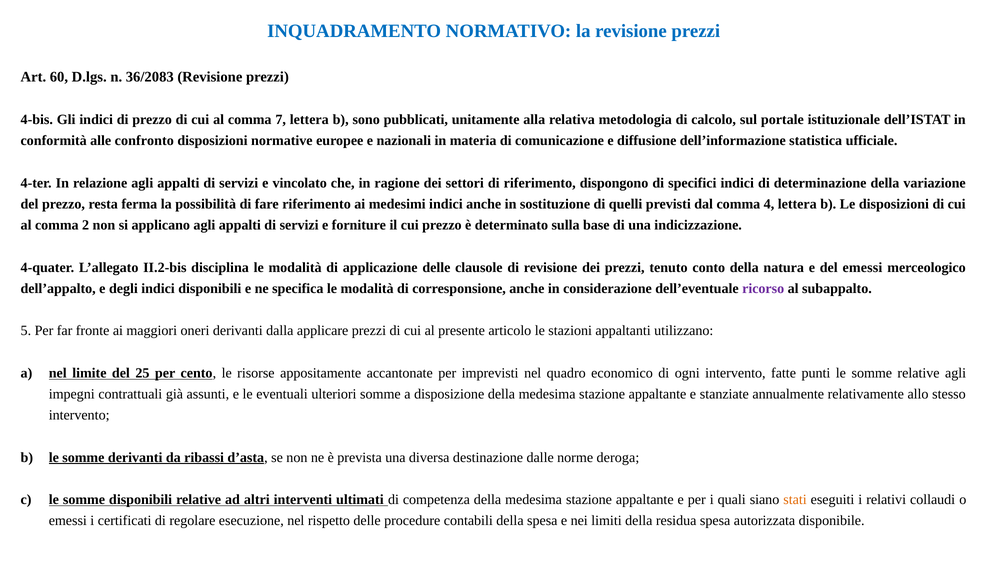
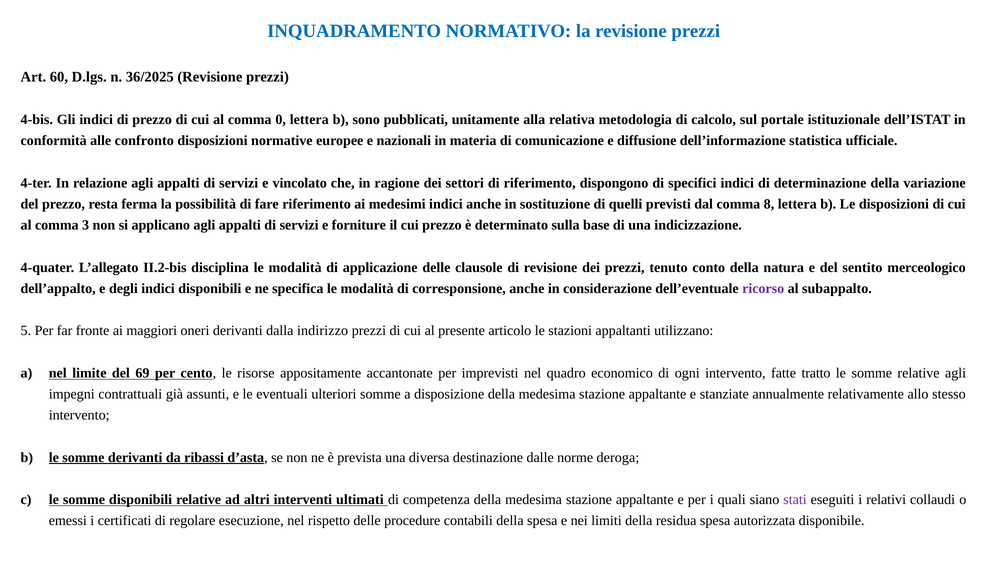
36/2083: 36/2083 -> 36/2025 (150, 77)
7: 7 -> 0 (281, 120)
4: 4 -> 8 (769, 204)
2: 2 -> 3 (86, 225)
del emessi: emessi -> sentito (862, 267)
applicare: applicare -> indirizzo (323, 330)
25: 25 -> 69 (142, 373)
punti: punti -> tratto (816, 373)
stati colour: orange -> purple (795, 499)
